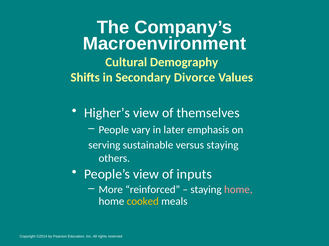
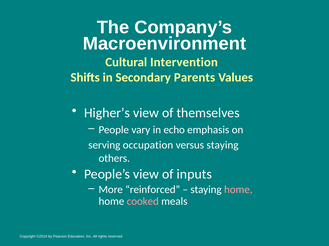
Demography: Demography -> Intervention (184, 62)
Divorce: Divorce -> Parents (195, 78)
later: later -> echo (174, 130)
sustainable: sustainable -> occupation (148, 146)
cooked colour: yellow -> pink (143, 202)
